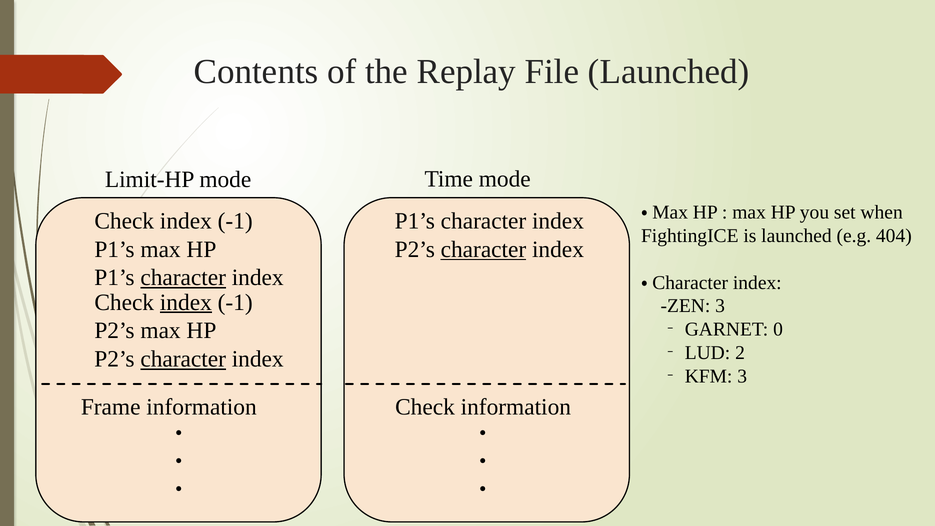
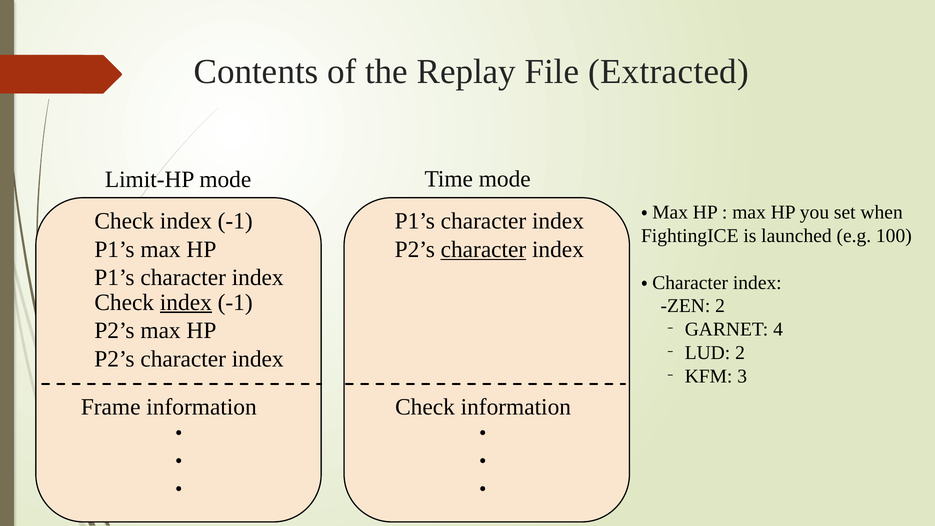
File Launched: Launched -> Extracted (669, 72)
404: 404 -> 100 (894, 236)
character underline: present -> none (183, 278)
‐ZEN 3: 3 -> 2 (720, 306)
0: 0 -> 4 (778, 329)
character underline: present -> none (183, 359)
